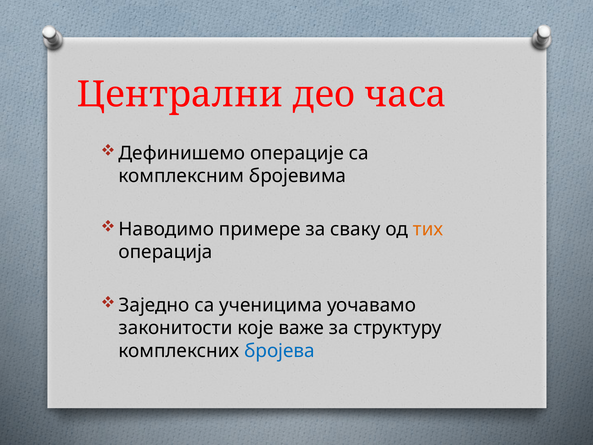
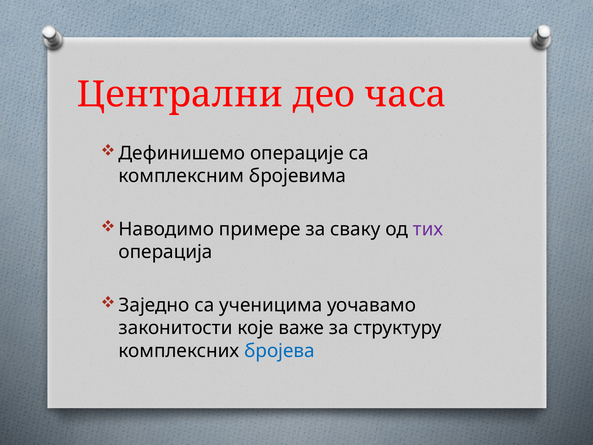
тих colour: orange -> purple (428, 229)
